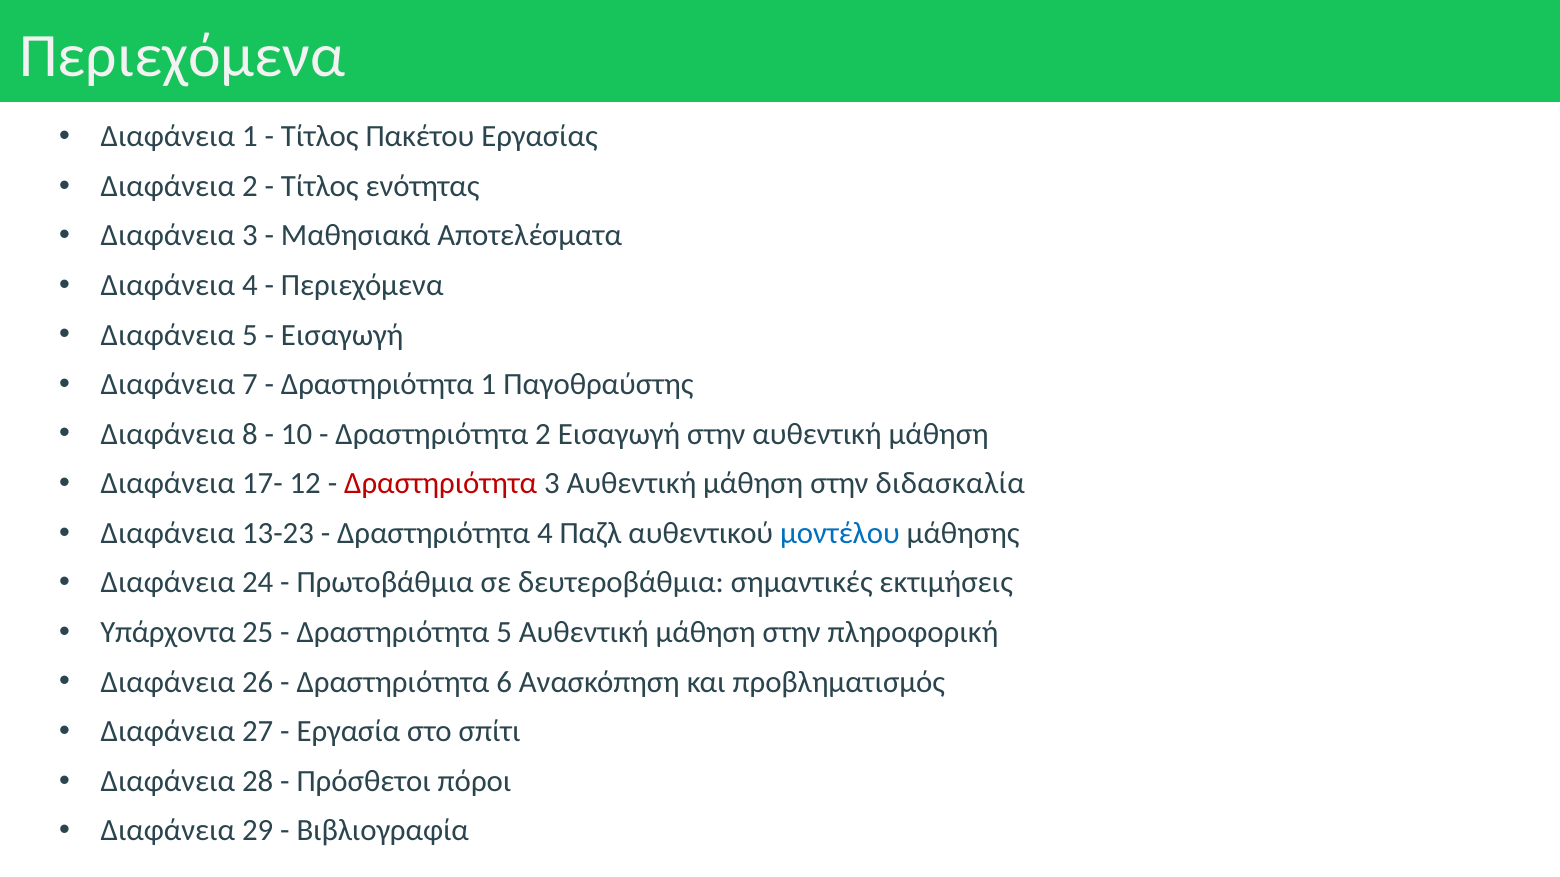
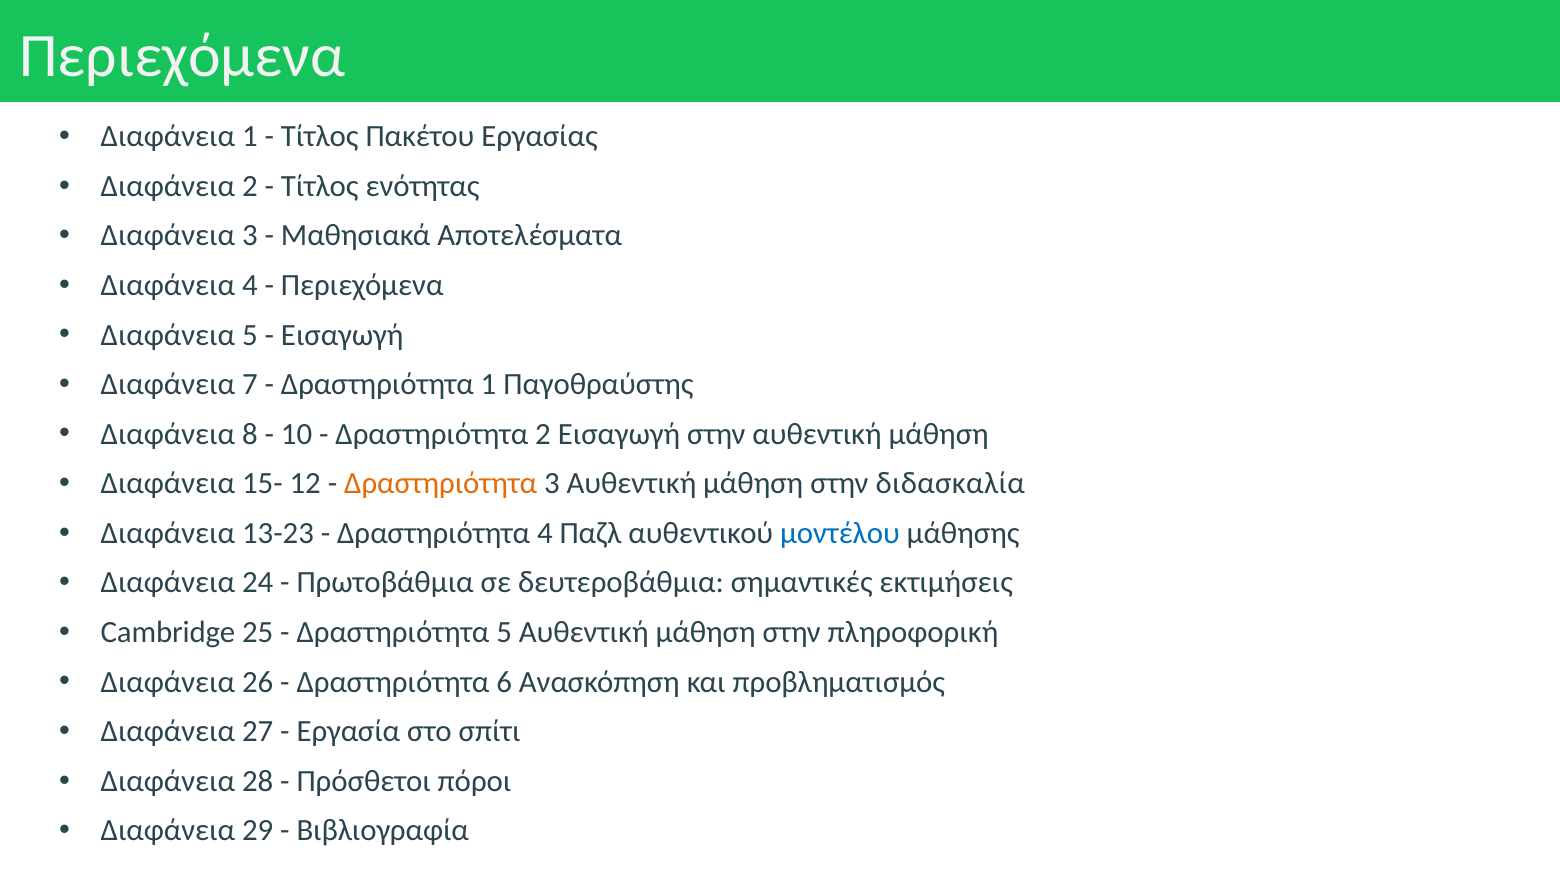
17-: 17- -> 15- (262, 484)
Δραστηριότητα colour: red -> orange (441, 484)
Υπάρχοντα: Υπάρχοντα -> Cambridge (168, 633)
